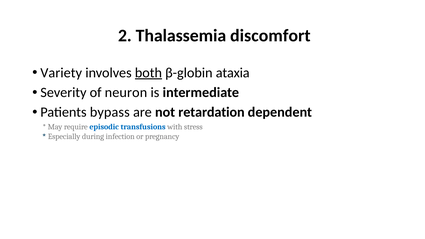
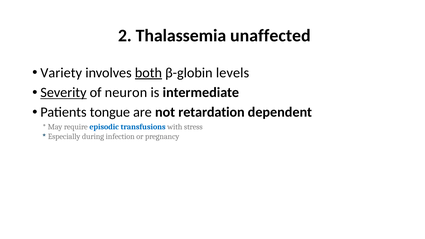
discomfort: discomfort -> unaffected (270, 36)
ataxia: ataxia -> levels (233, 73)
Severity underline: none -> present (63, 93)
bypass: bypass -> tongue (110, 112)
